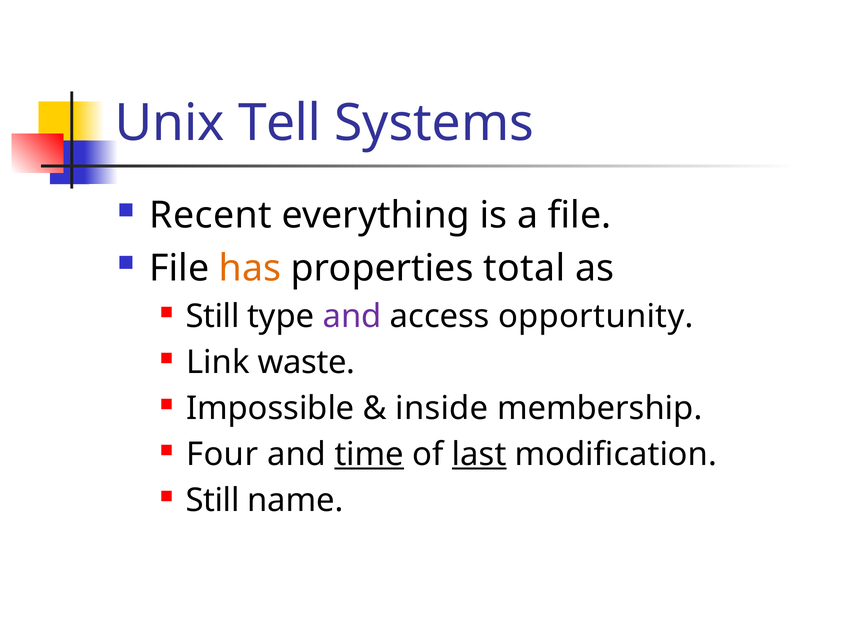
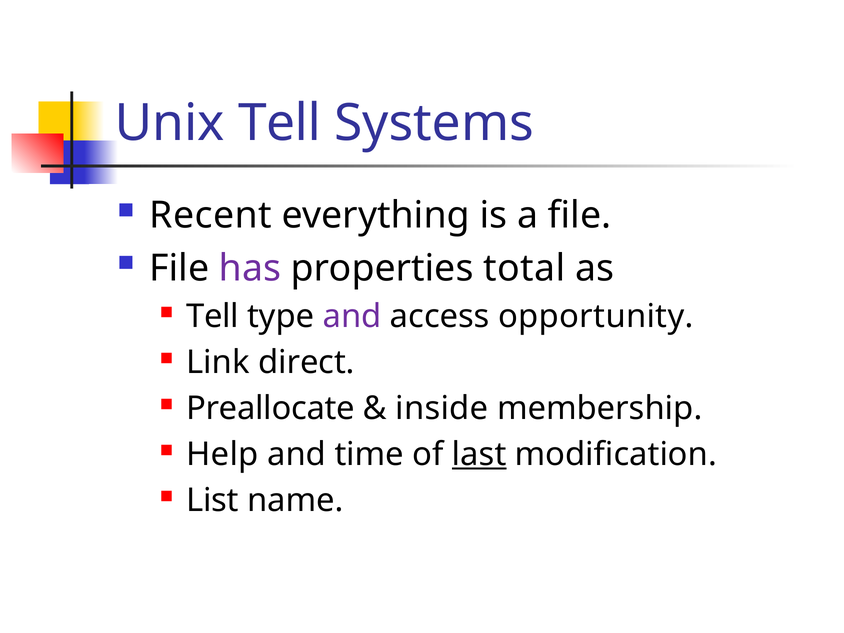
has colour: orange -> purple (250, 268)
Still: Still -> Tell (213, 317)
waste: waste -> direct (306, 363)
Impossible: Impossible -> Preallocate (270, 409)
Four: Four -> Help (222, 455)
time underline: present -> none (369, 455)
Still: Still -> List (212, 501)
